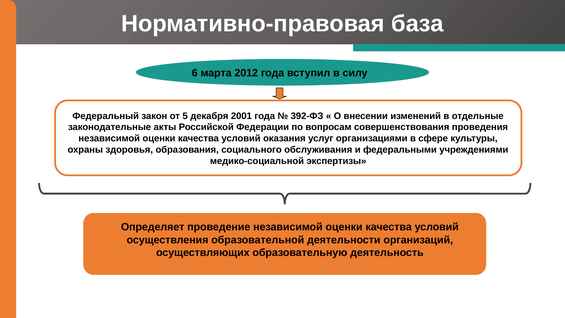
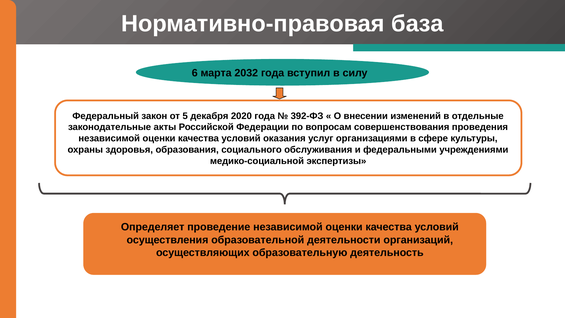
2012: 2012 -> 2032 (246, 73)
2001: 2001 -> 2020 (241, 116)
